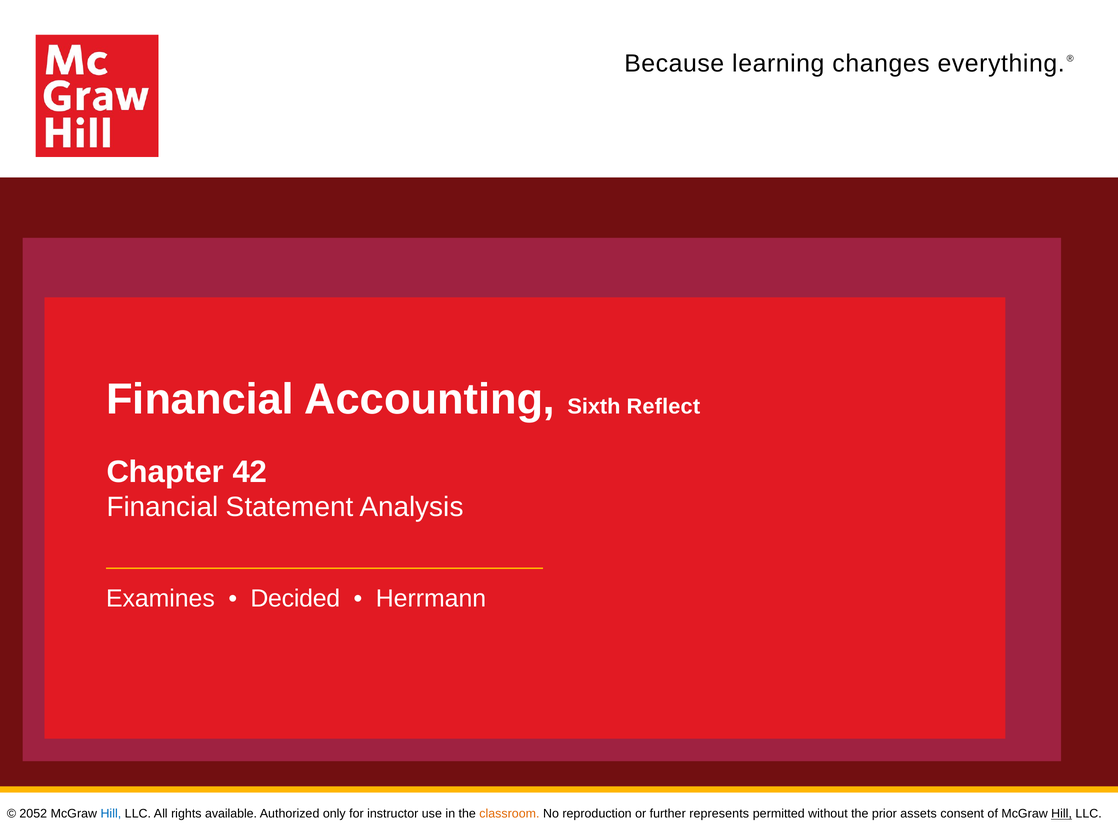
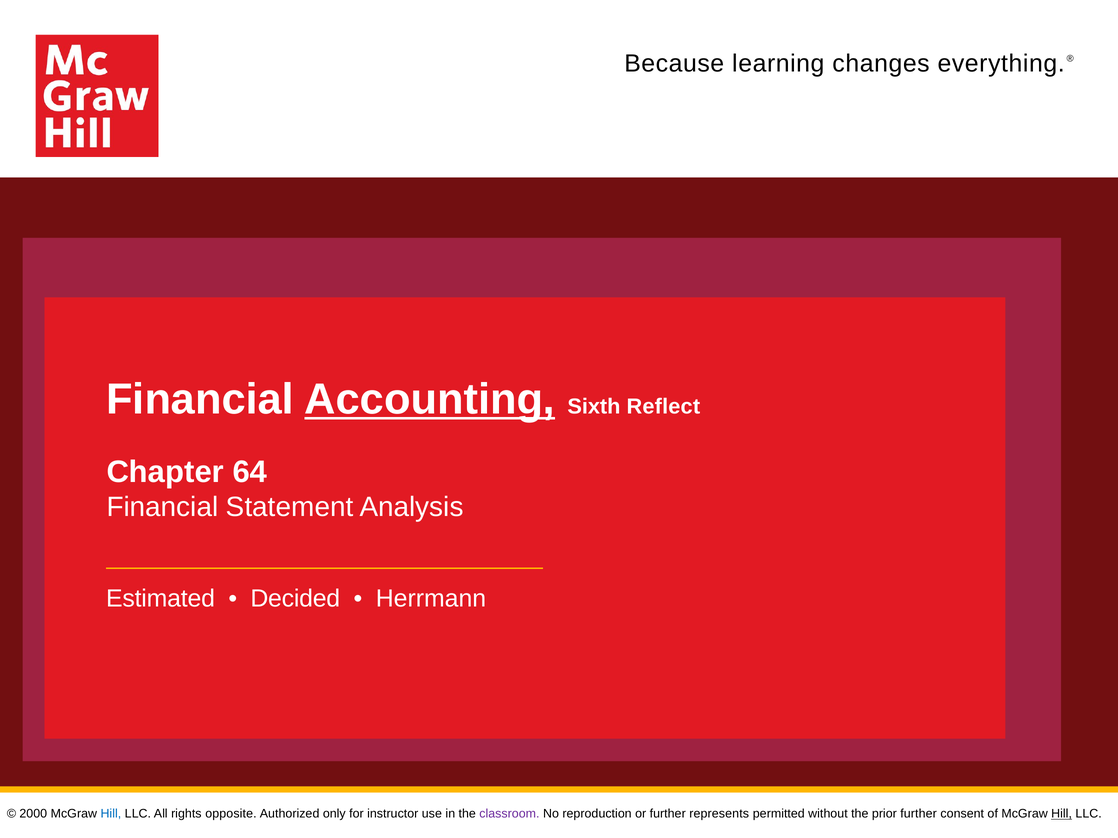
Accounting underline: none -> present (430, 400)
42: 42 -> 64 (250, 472)
Examines: Examines -> Estimated (160, 599)
2052: 2052 -> 2000 (33, 814)
available: available -> opposite (231, 814)
classroom colour: orange -> purple (509, 814)
prior assets: assets -> further (919, 814)
